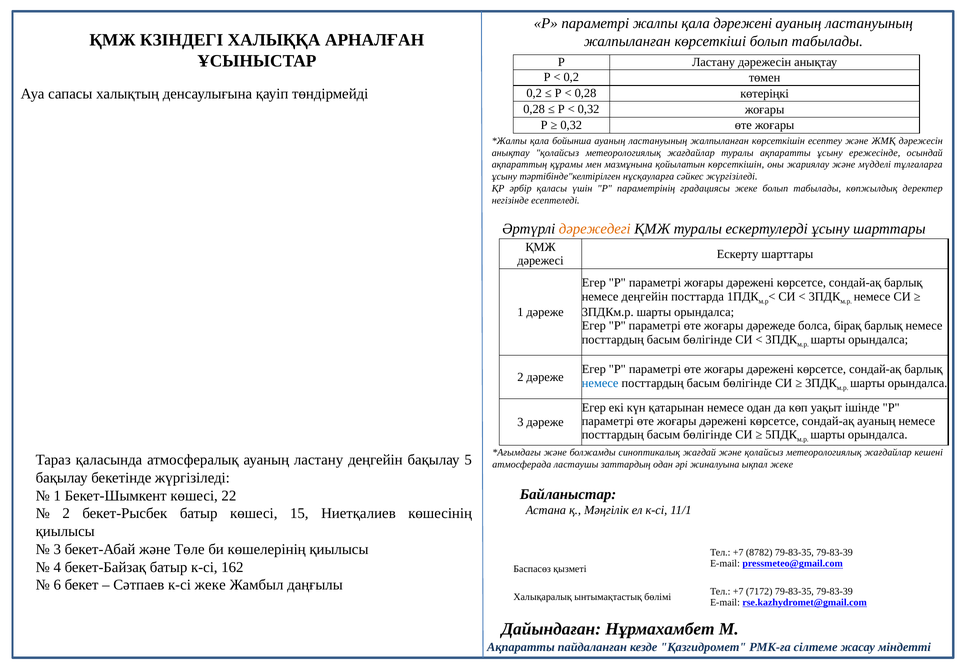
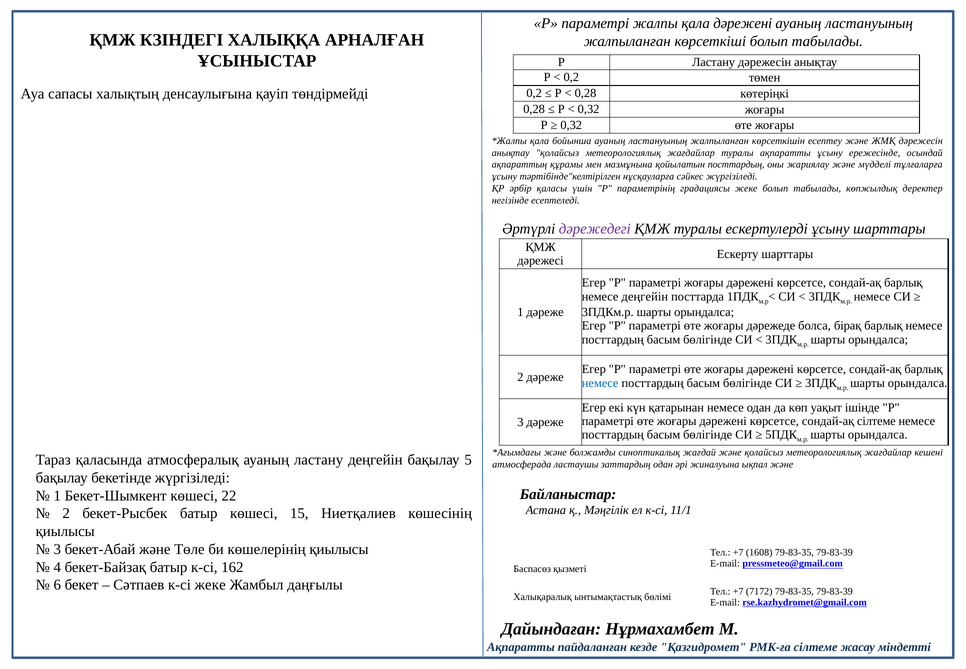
қойылатын көрсеткішін: көрсеткішін -> посттардың (736, 165)
дәрежедегі colour: orange -> purple (595, 229)
сондай-ақ ауаның: ауаның -> сілтеме (876, 421)
ықпал жеке: жеке -> және (782, 464)
8782: 8782 -> 1608 (759, 553)
